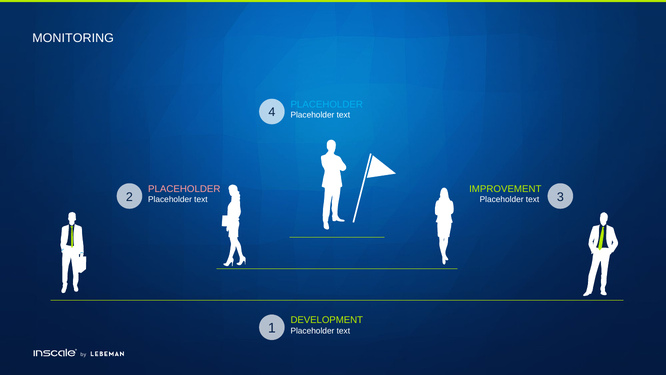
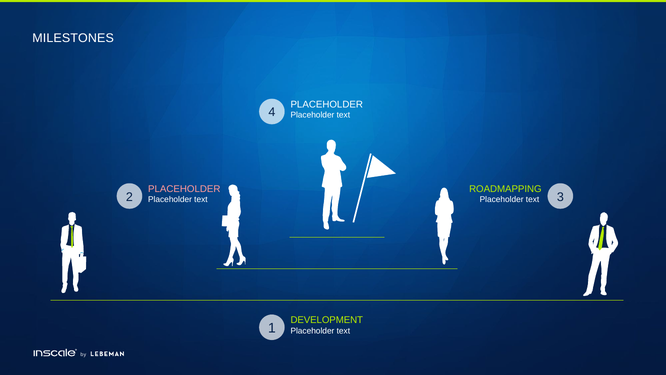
MONITORING: MONITORING -> MILESTONES (73, 38)
PLACEHOLDER colour: light blue -> white (327, 104)
IMPROVEMENT: IMPROVEMENT -> ROADMAPPING (505, 189)
